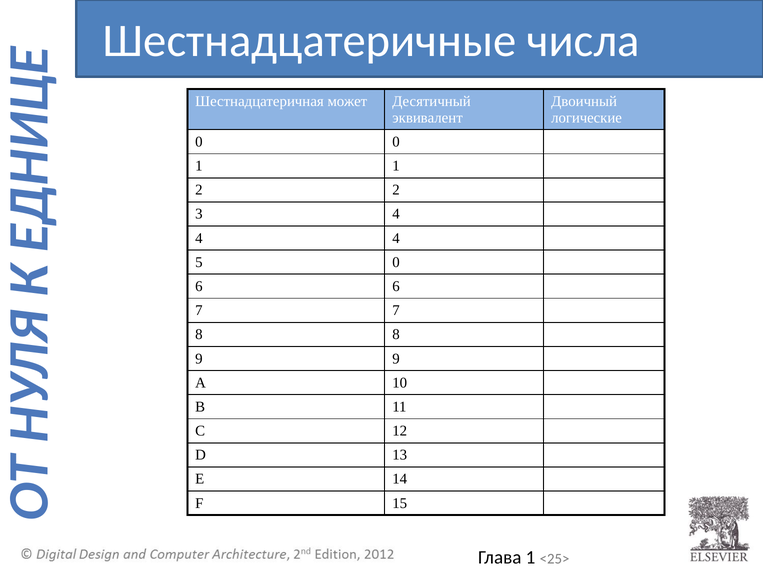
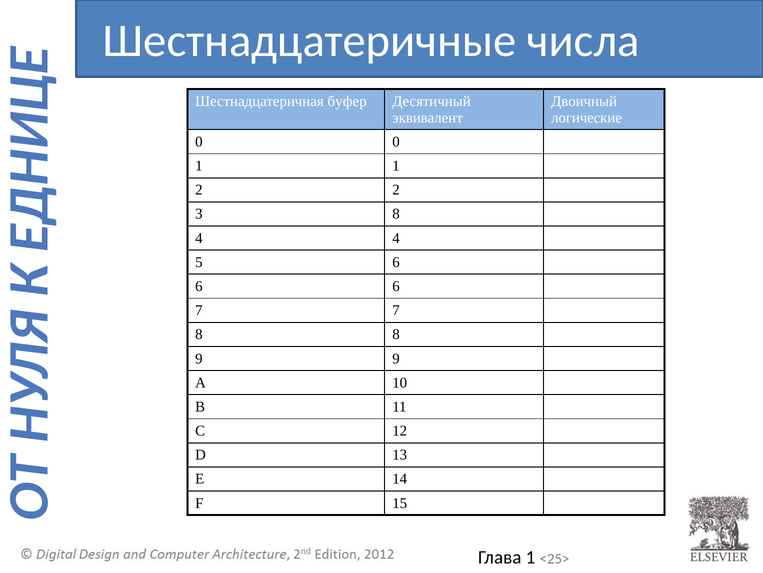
может: может -> буфер (347, 101)
3 4: 4 -> 8 (396, 214)
5 0: 0 -> 6 (396, 262)
